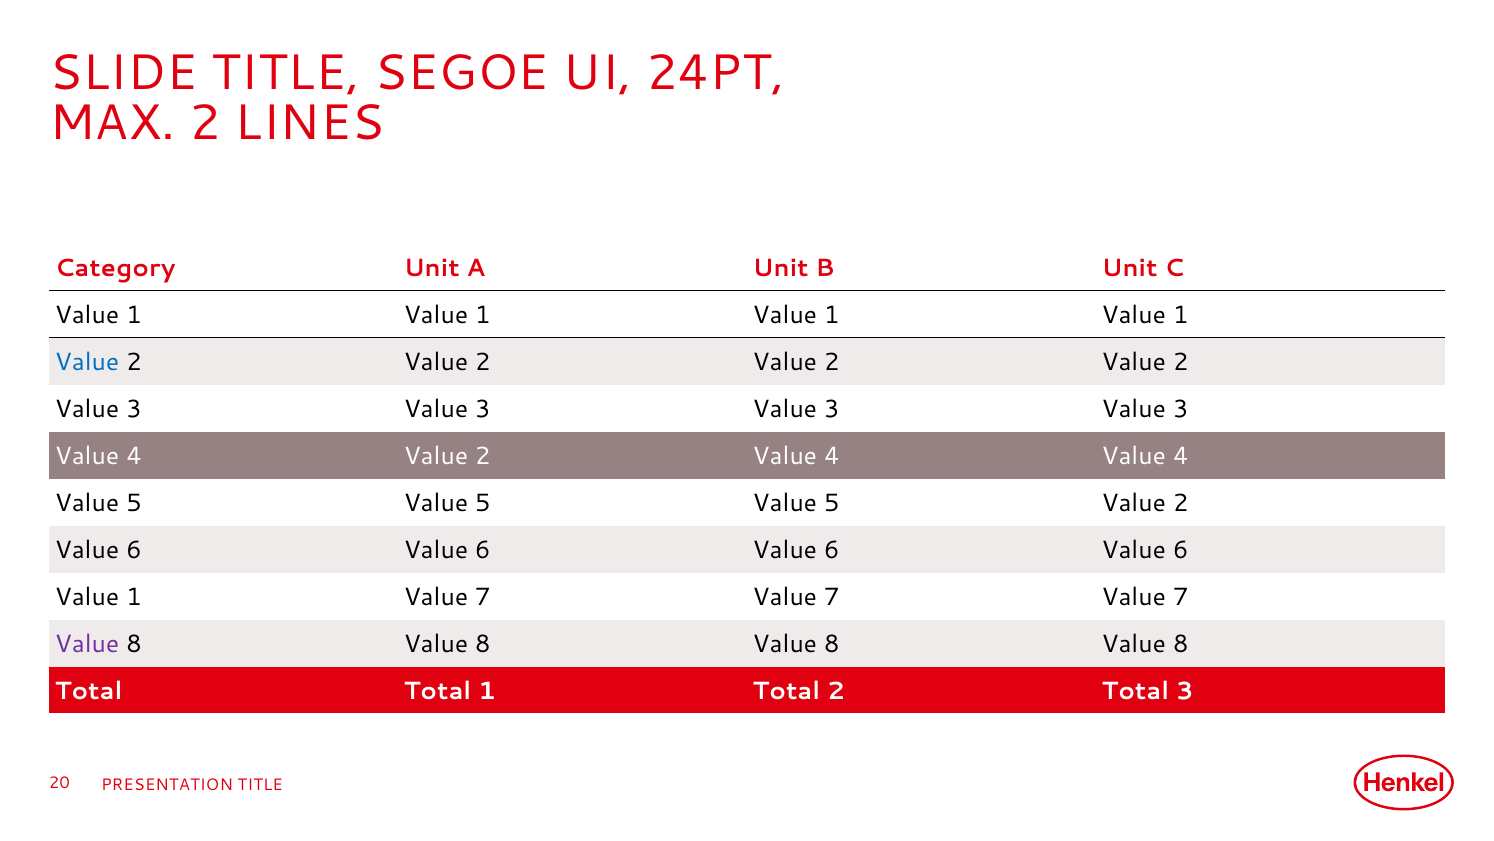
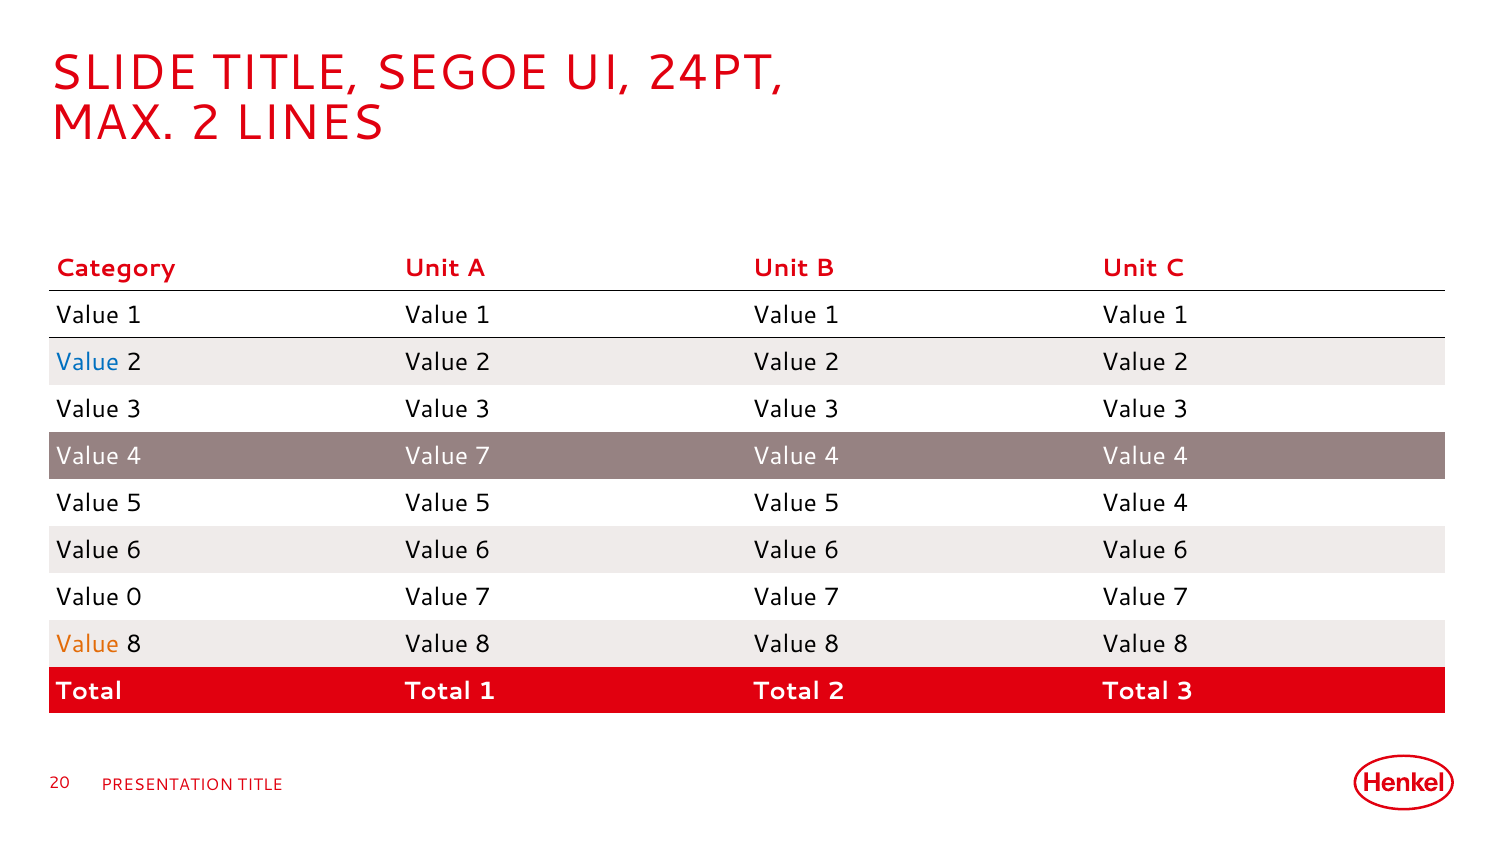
4 Value 2: 2 -> 7 (483, 456)
5 Value 2: 2 -> 4 (1181, 503)
1: 1 -> 0 (134, 597)
Value colour: purple -> orange (87, 644)
